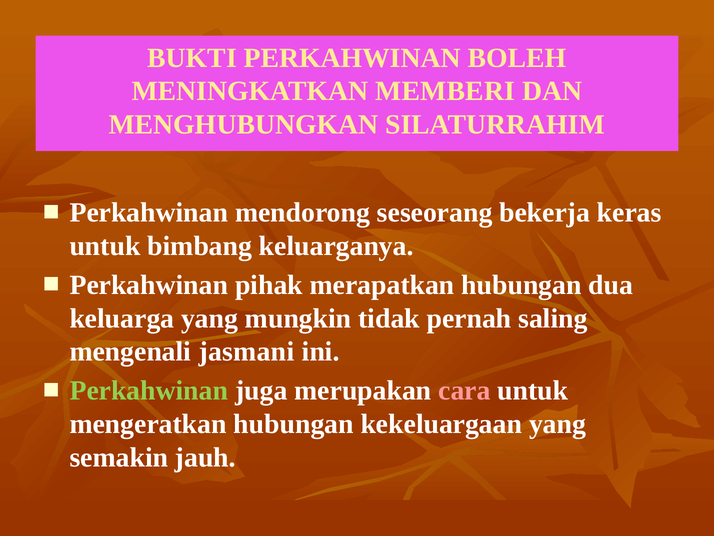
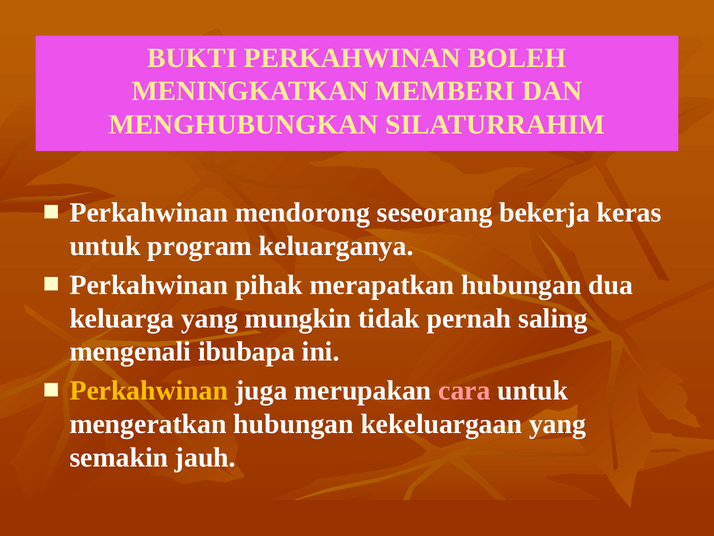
bimbang: bimbang -> program (200, 246)
jasmani: jasmani -> ibubapa (247, 351)
Perkahwinan colour: light green -> yellow (149, 390)
